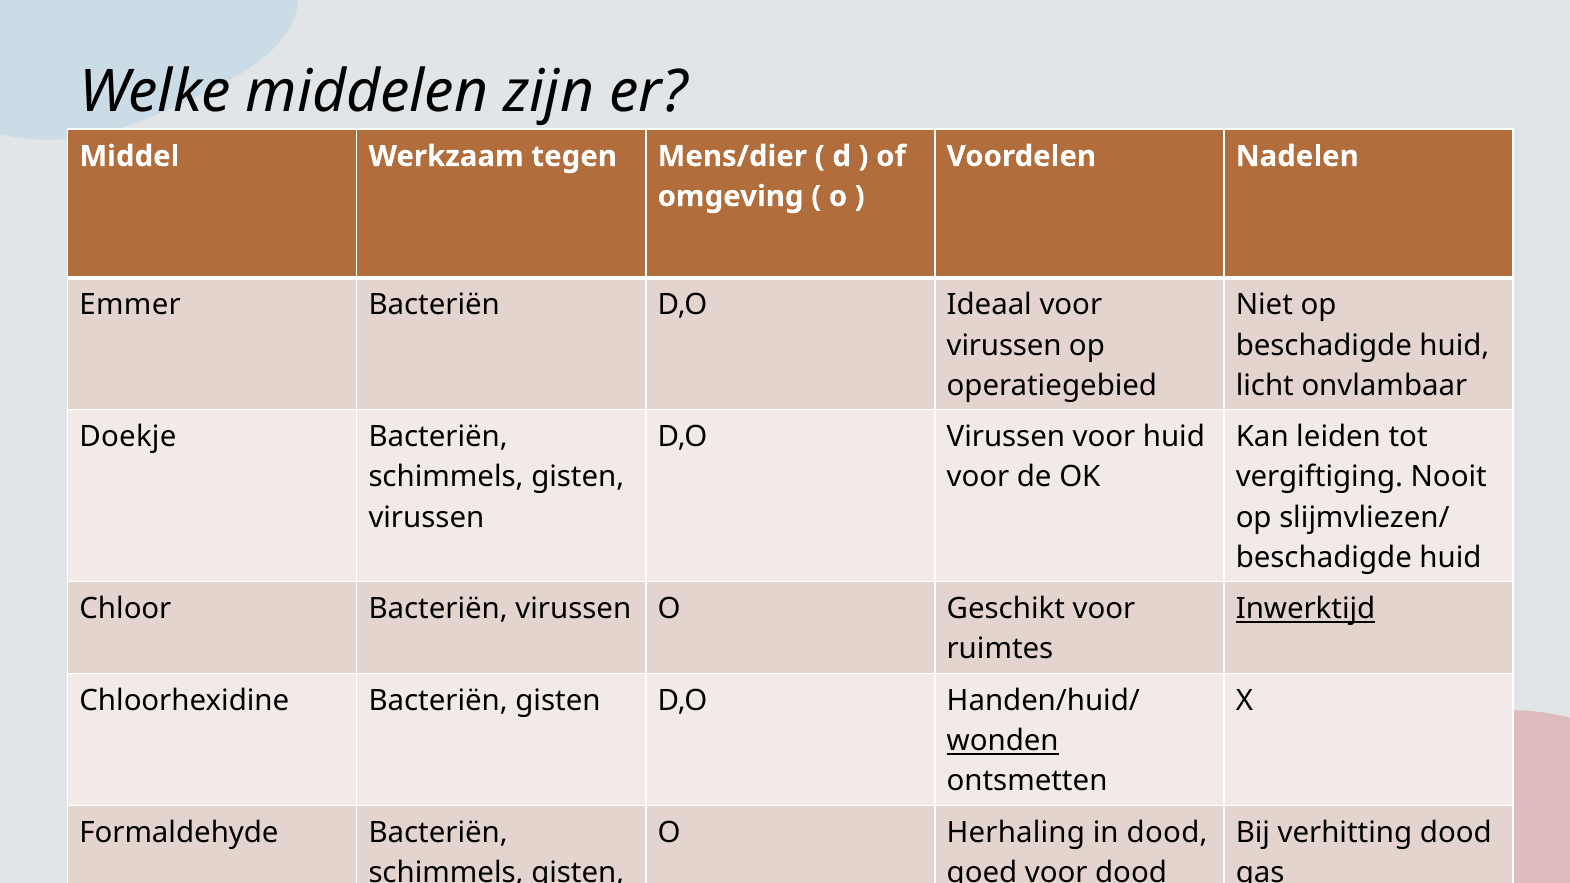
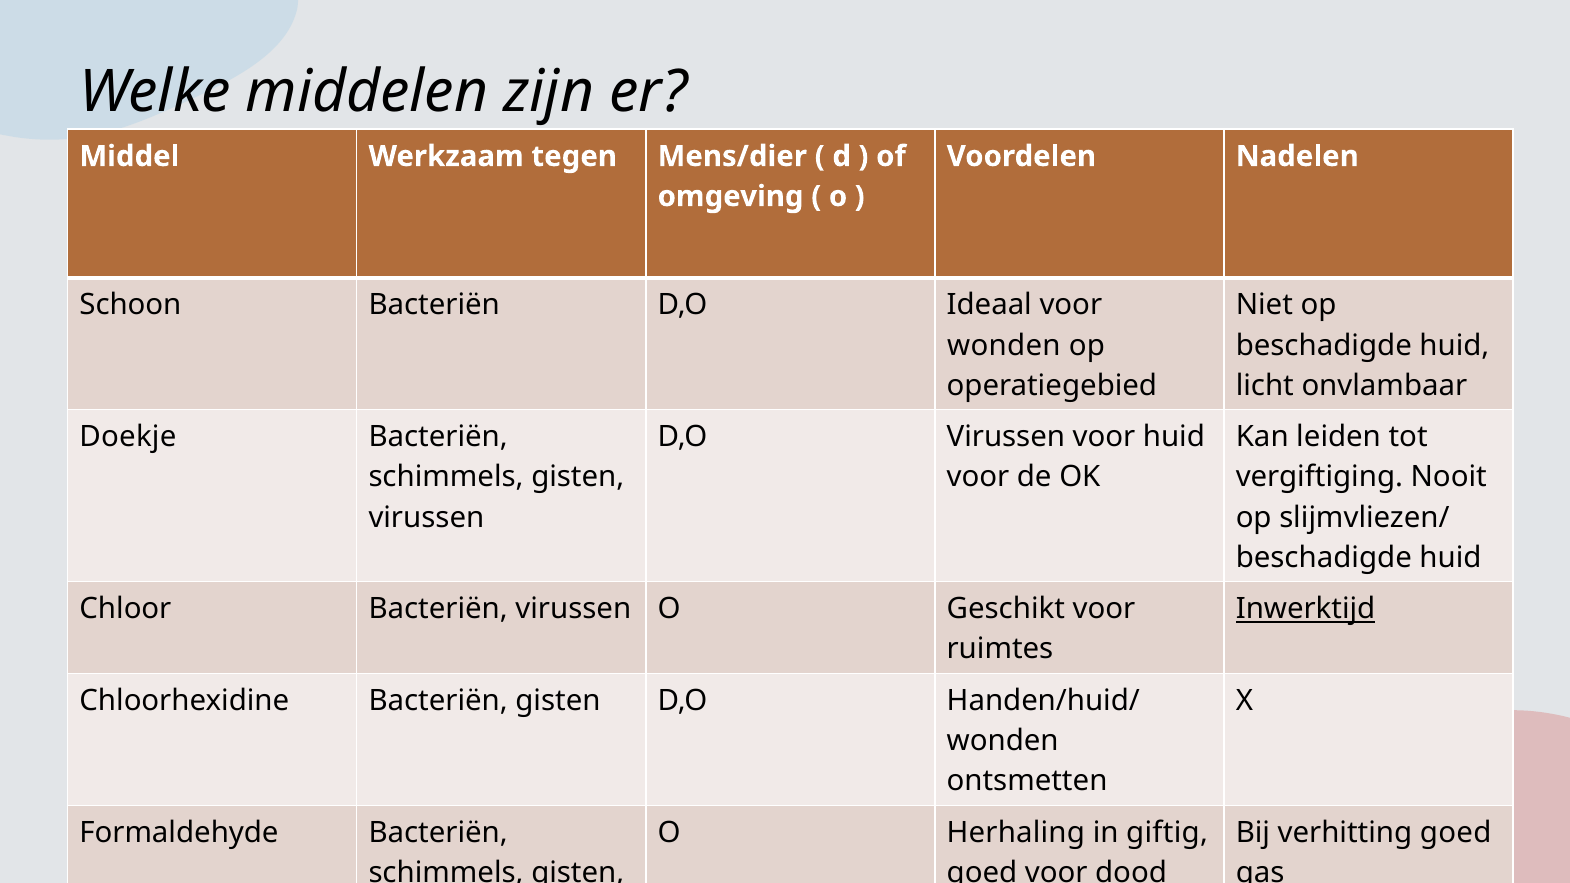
Emmer: Emmer -> Schoon (130, 305)
virussen: virussen -> wonden (1004, 345)
wonden underline: present -> none (1003, 741)
in dood: dood -> giftig (1167, 833)
verhitting dood: dood -> goed (1456, 833)
